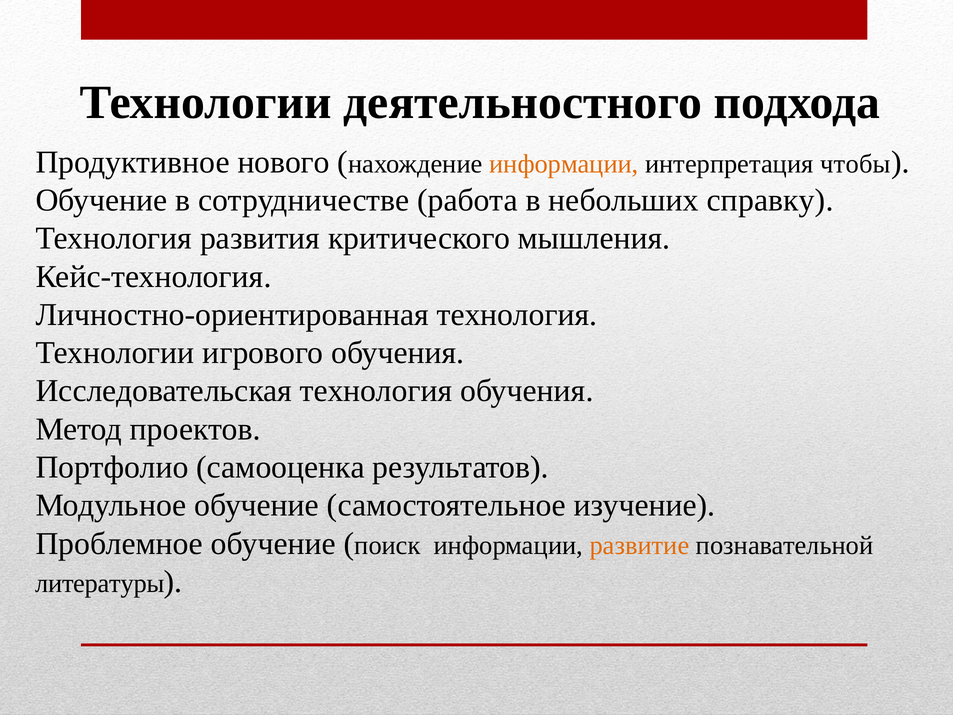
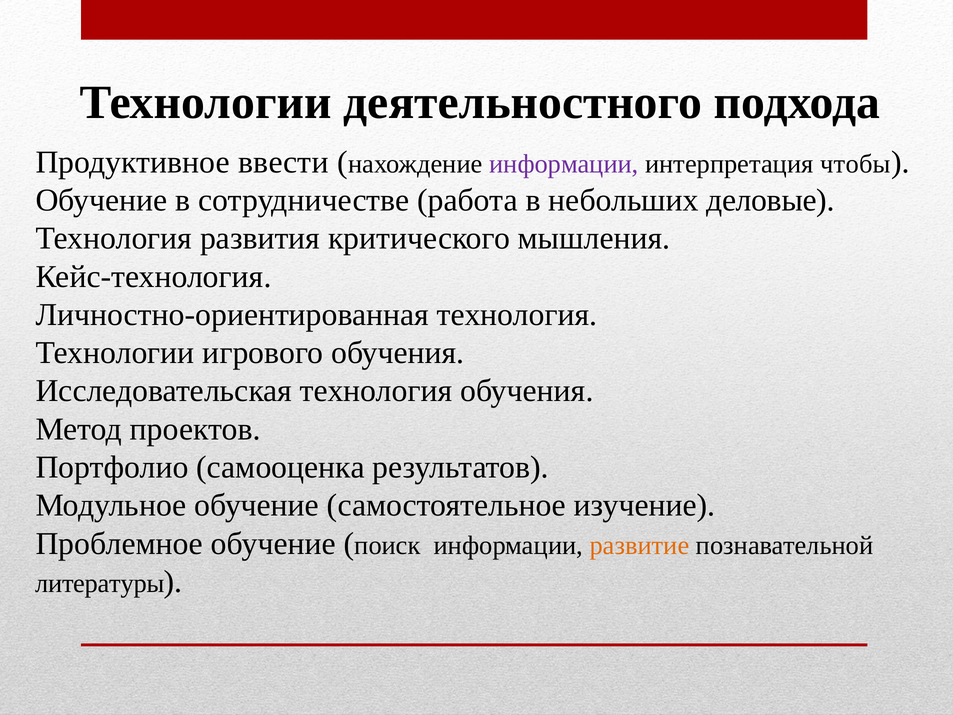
нового: нового -> ввести (283, 162)
информации colour: orange -> purple (564, 164)
справку: справку -> деловые (770, 200)
